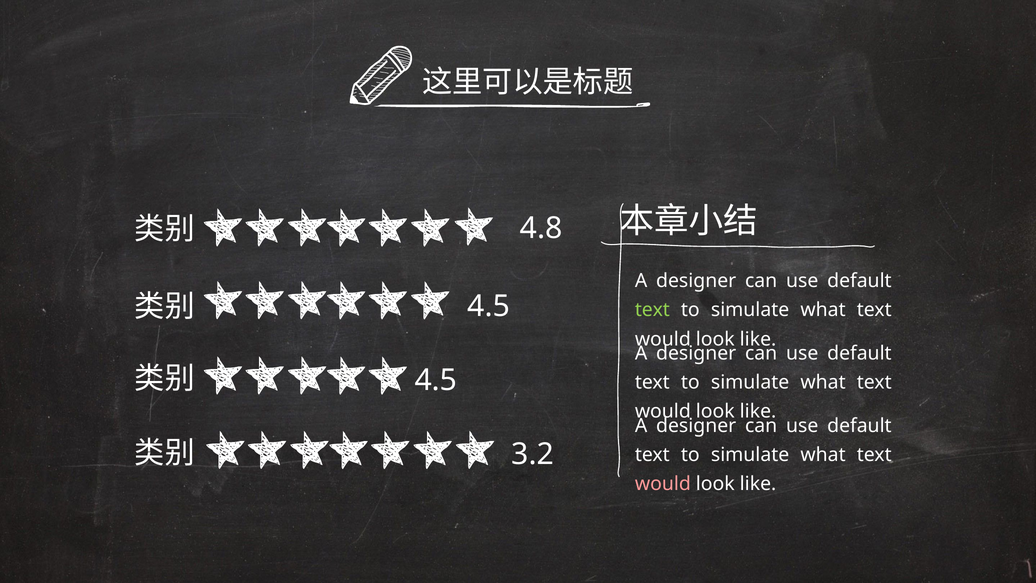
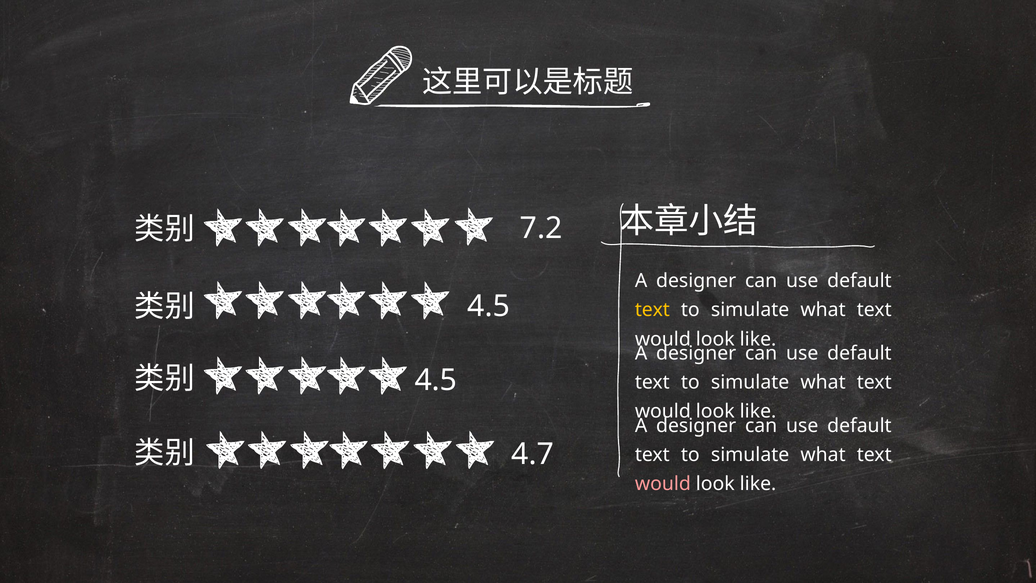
4.8: 4.8 -> 7.2 (541, 228)
text colour: light green -> yellow (652, 310)
3.2: 3.2 -> 4.7 (533, 454)
